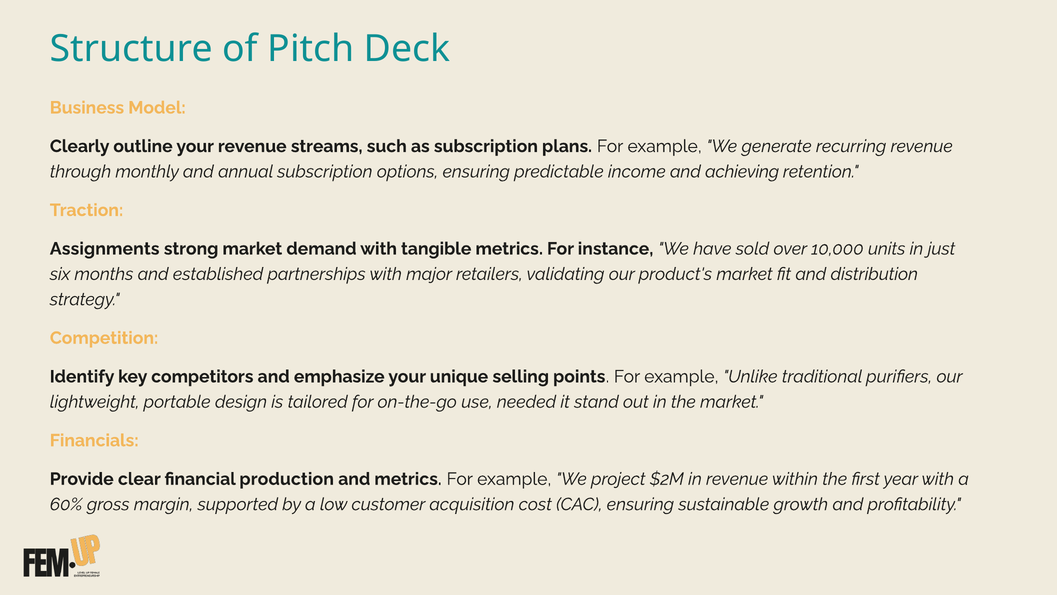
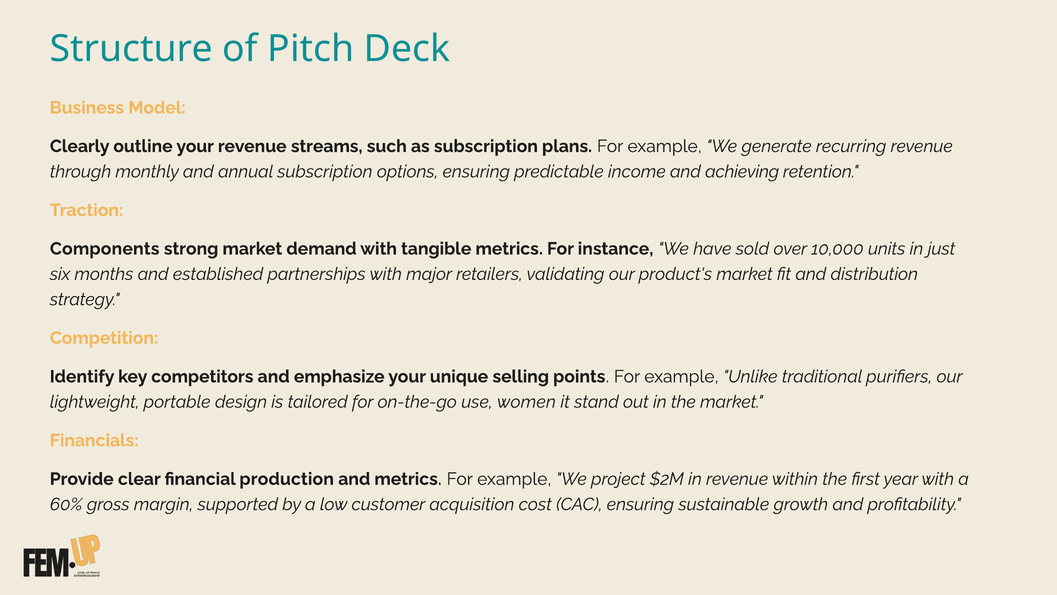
Assignments: Assignments -> Components (105, 249)
needed: needed -> women (526, 402)
